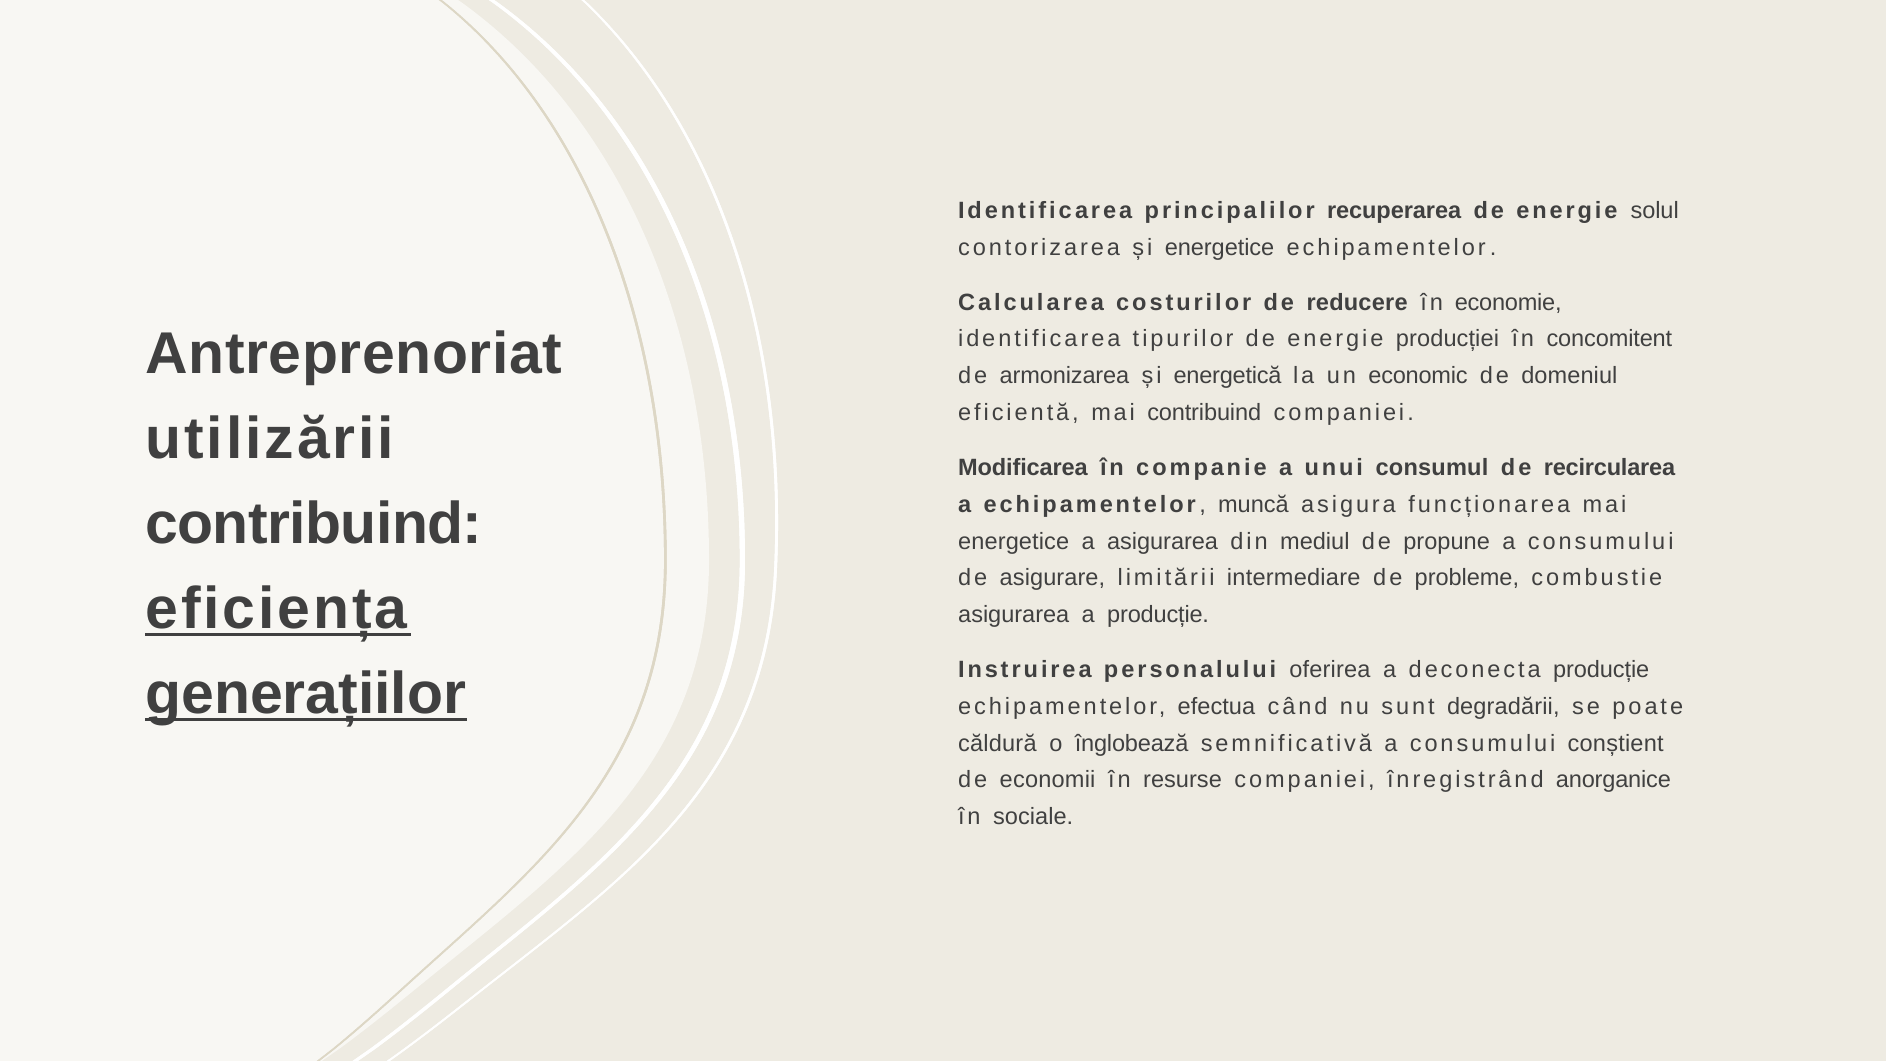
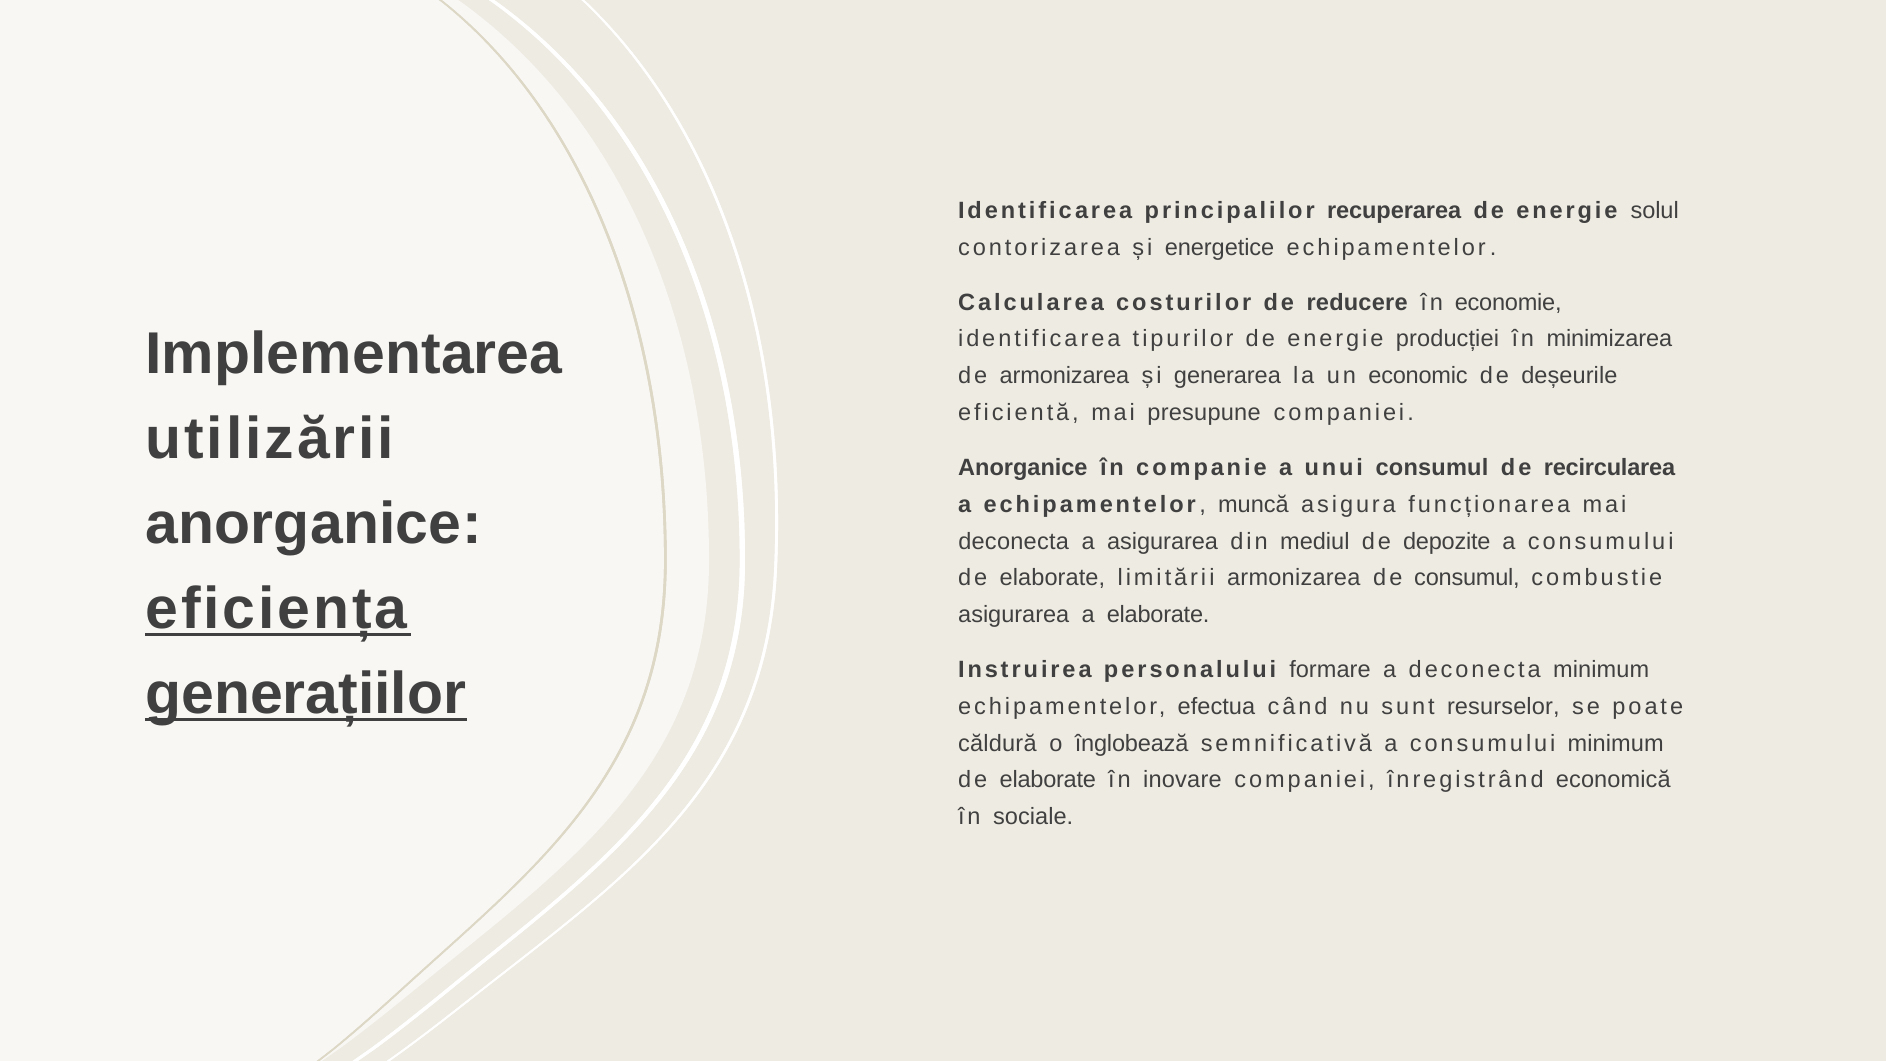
Antreprenoriat: Antreprenoriat -> Implementarea (354, 354)
concomitent: concomitent -> minimizarea (1609, 339)
energetică: energetică -> generarea (1227, 376)
domeniul: domeniul -> deșeurile (1569, 376)
mai contribuind: contribuind -> presupune (1204, 413)
Modificarea: Modificarea -> Anorganice (1023, 468)
contribuind: contribuind -> anorganice (314, 524)
energetice: energetice -> deconecta (1014, 541)
propune: propune -> depozite (1447, 541)
asigurare: asigurare -> elaborate (1052, 578)
limitării intermediare: intermediare -> armonizarea (1294, 578)
de probleme: probleme -> consumul (1467, 578)
a producție: producție -> elaborate (1158, 615)
oferirea: oferirea -> formare (1330, 670)
deconecta producție: producție -> minimum (1601, 670)
degradării: degradării -> resurselor (1503, 706)
consumului conștient: conștient -> minimum (1616, 743)
economii: economii -> elaborate (1048, 780)
resurse: resurse -> inovare (1182, 780)
anorganice: anorganice -> economică (1613, 780)
